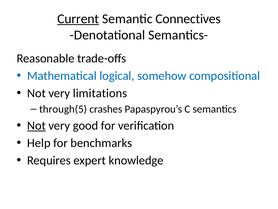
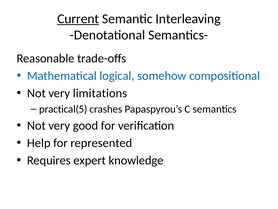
Connectives: Connectives -> Interleaving (188, 19)
through(5: through(5 -> practical(5 (63, 109)
Not underline: present -> none (36, 125)
benchmarks: benchmarks -> represented (101, 143)
